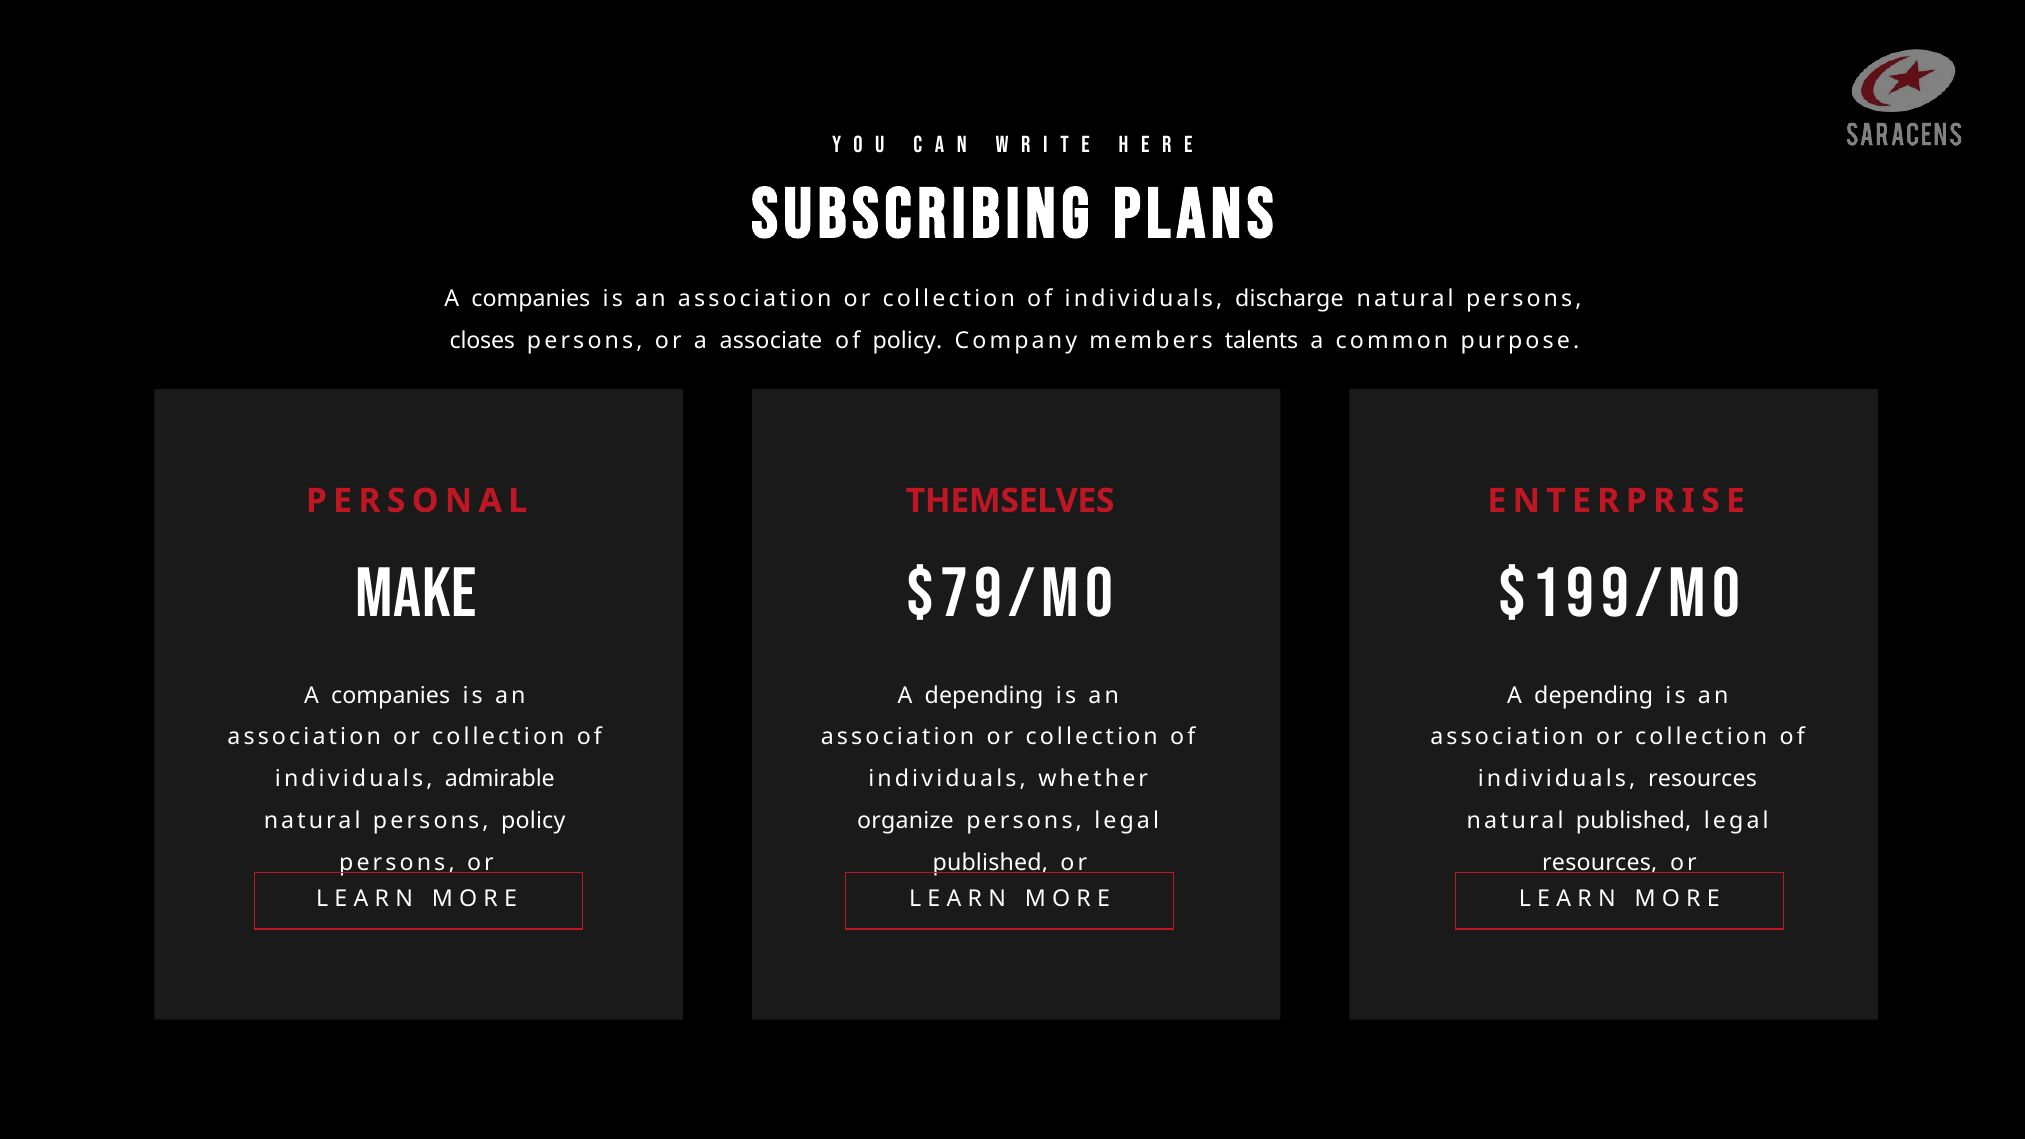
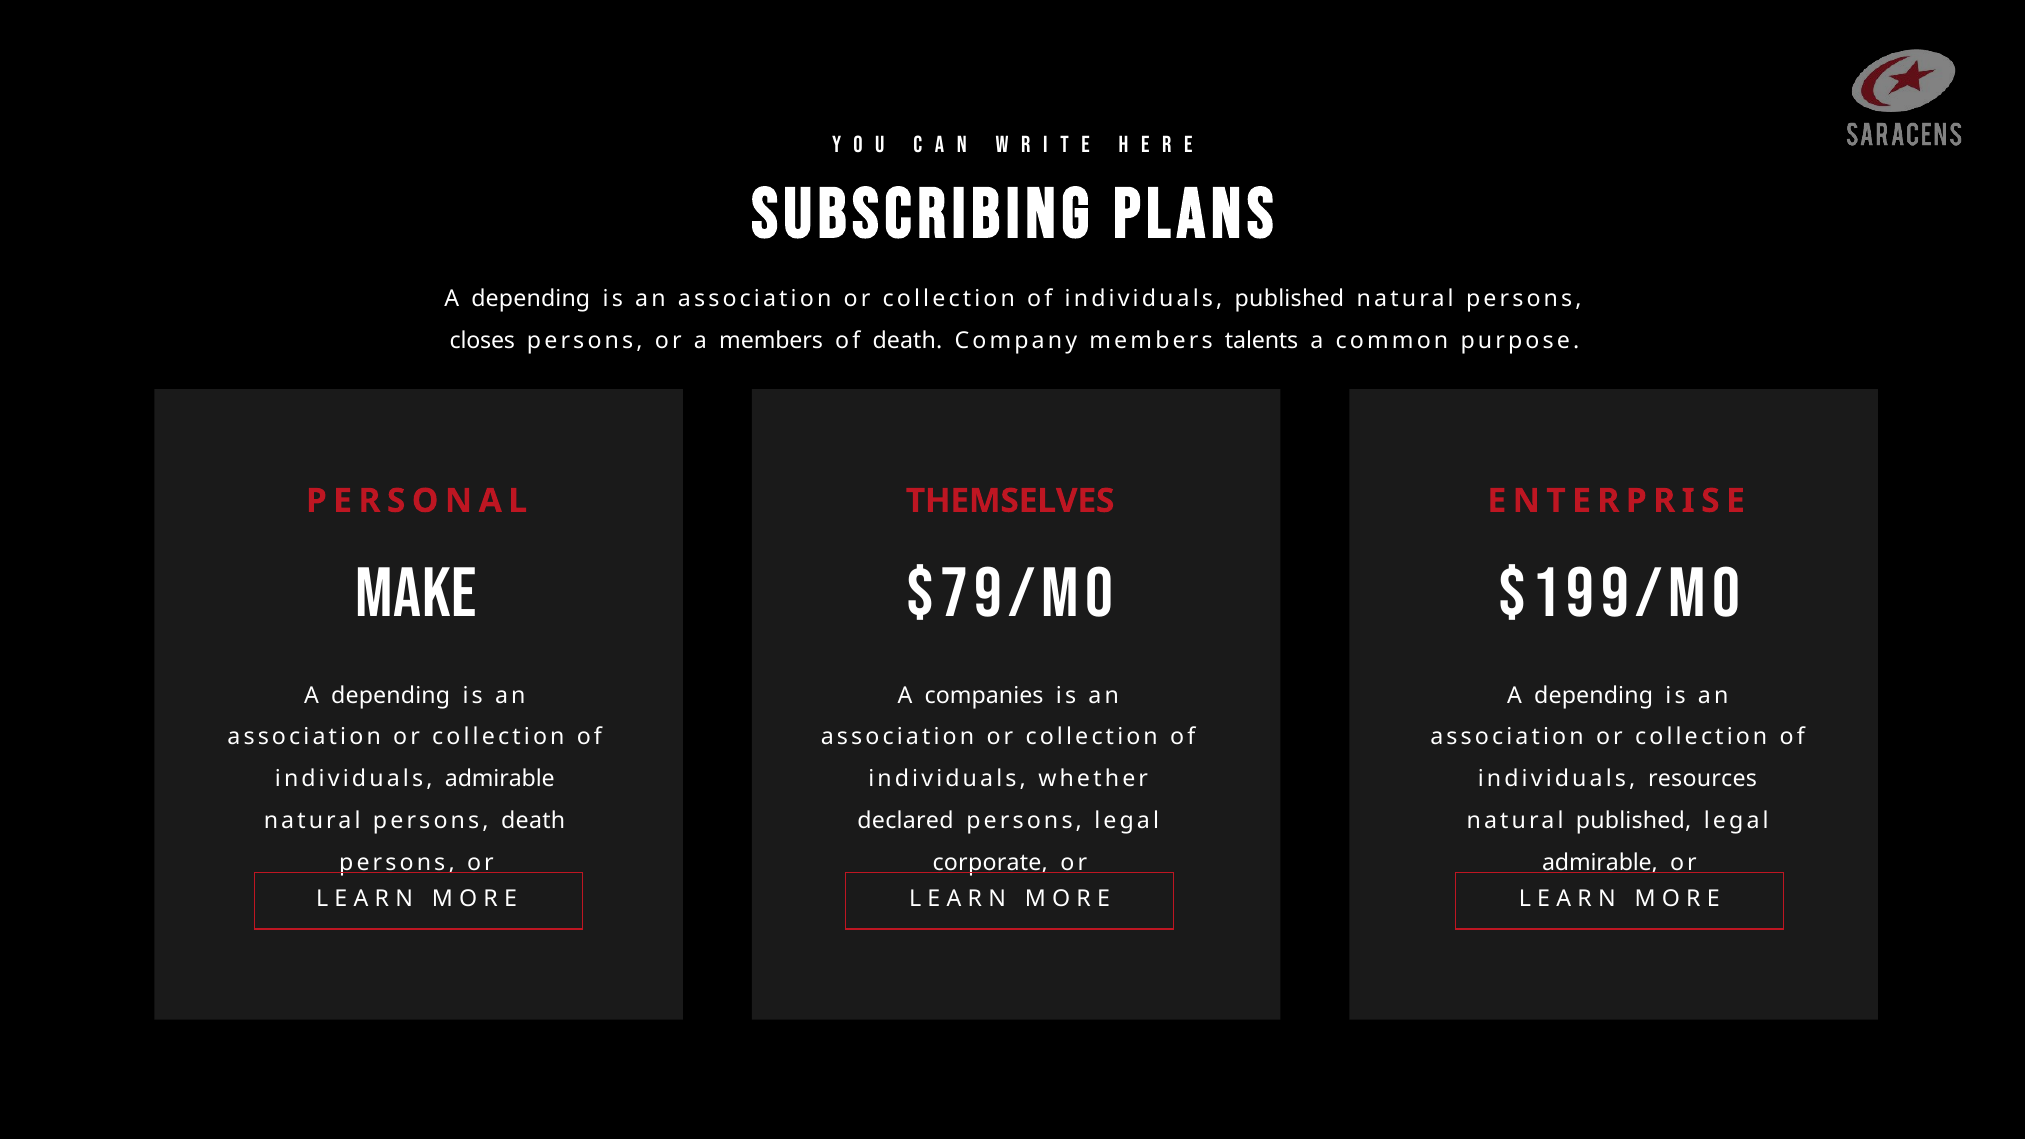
companies: companies -> depending (531, 299)
individuals discharge: discharge -> published (1289, 299)
a associate: associate -> members (771, 340)
of policy: policy -> death (907, 340)
companies: companies -> depending (391, 696)
depending: depending -> companies (984, 696)
persons policy: policy -> death (533, 821)
organize: organize -> declared (905, 821)
published: published -> corporate (990, 863)
resources: resources -> admirable (1600, 863)
